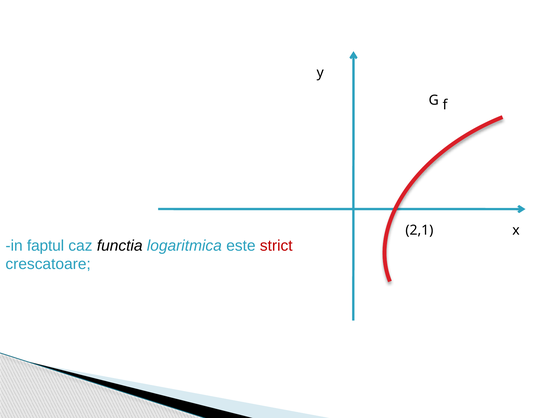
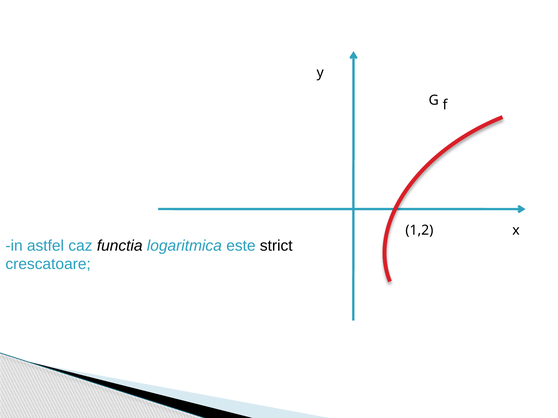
2,1: 2,1 -> 1,2 (419, 231)
faptul: faptul -> astfel (45, 246)
strict colour: red -> black (276, 246)
